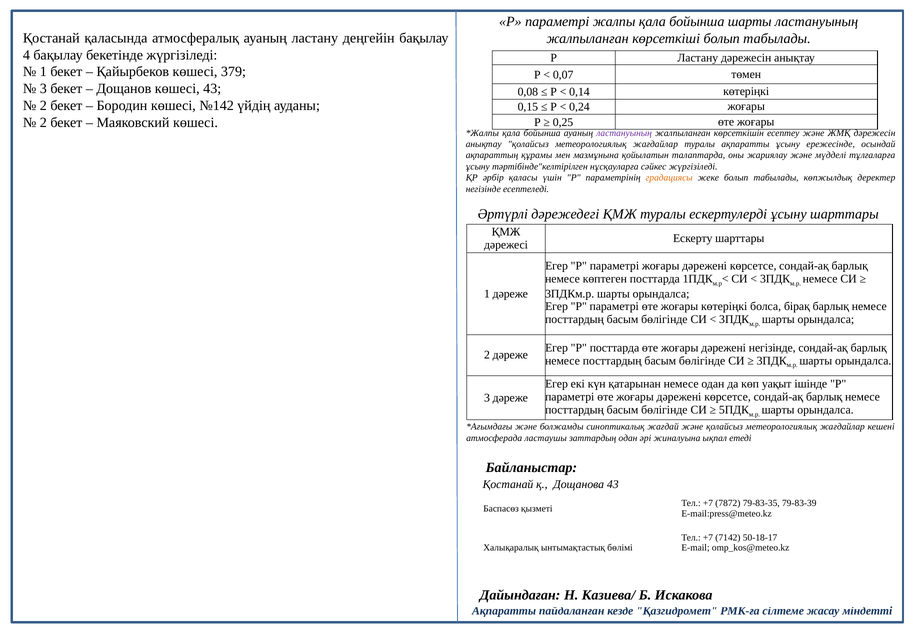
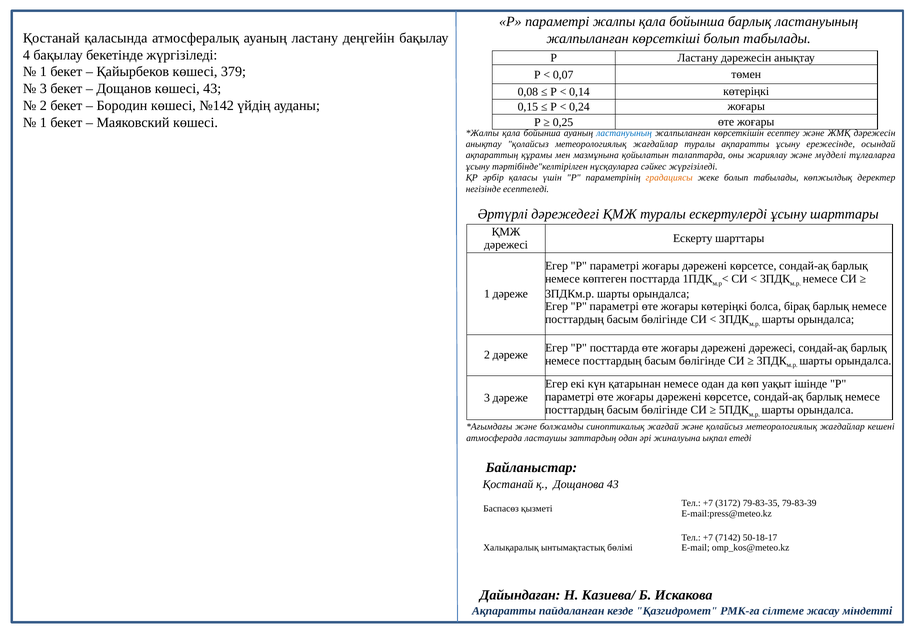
бойынша шарты: шарты -> барлық (750, 22)
2: 2 -> 1 (43, 123)
ластануының colour: purple -> blue (624, 133)
дәрежені негізінде: негізінде -> дәрежесі (772, 348)
7872: 7872 -> 3172 (728, 504)
